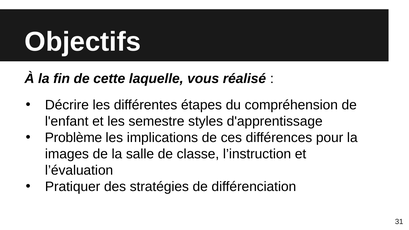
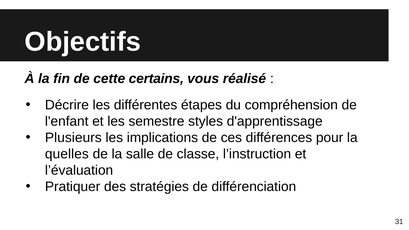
laquelle: laquelle -> certains (156, 79)
Problème: Problème -> Plusieurs (73, 138)
images: images -> quelles (67, 154)
